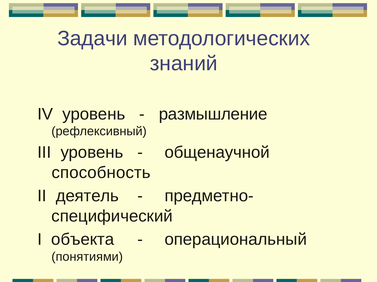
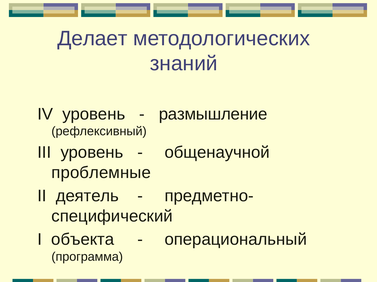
Задачи: Задачи -> Делает (92, 39)
способность: способность -> проблемные (101, 173)
понятиями: понятиями -> программа (87, 257)
